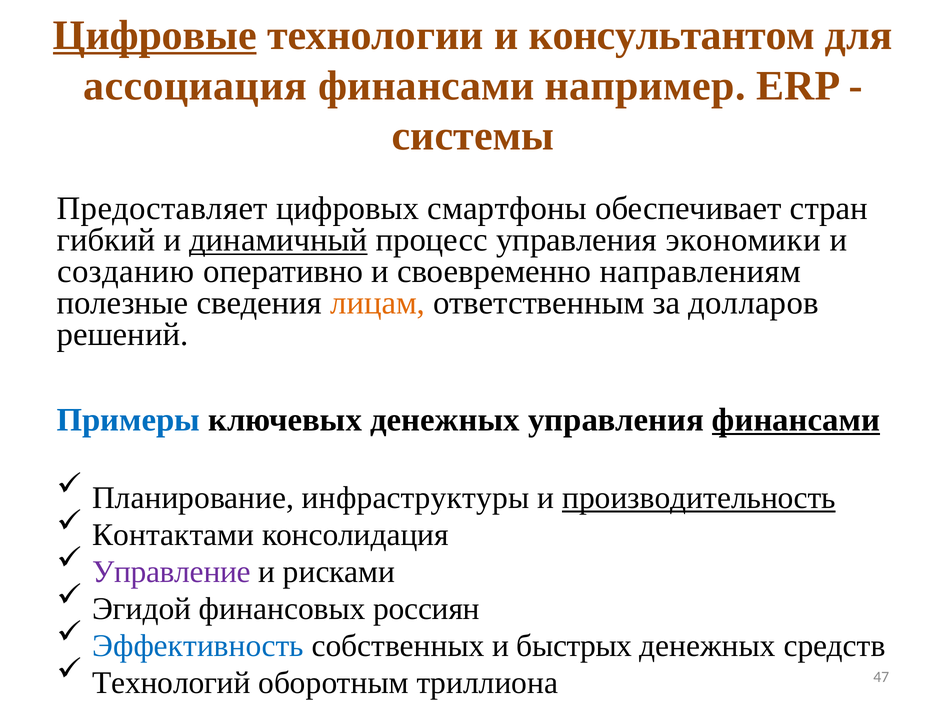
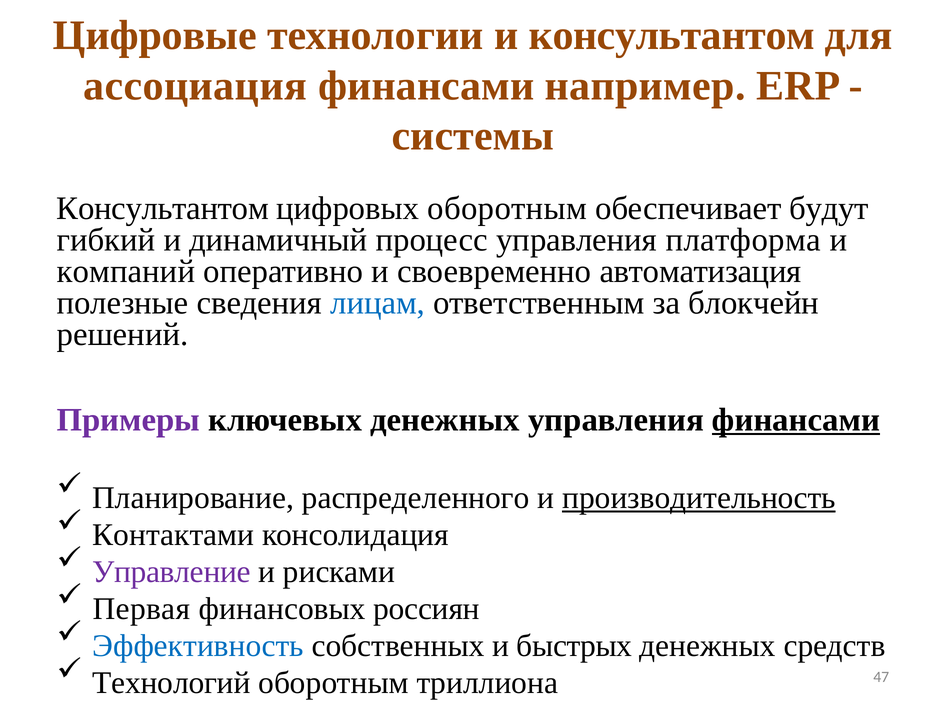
Цифровые underline: present -> none (155, 35)
Предоставляет: Предоставляет -> Консультантом (163, 209)
цифровых смартфоны: смартфоны -> оборотным (507, 209)
стран: стран -> будут (829, 209)
динамичный underline: present -> none (278, 240)
экономики: экономики -> платформа (743, 240)
созданию: созданию -> компаний (126, 272)
направлениям: направлениям -> автоматизация (701, 272)
лицам colour: orange -> blue (378, 303)
долларов: долларов -> блокчейн (754, 303)
Примеры colour: blue -> purple (128, 420)
инфраструктуры: инфраструктуры -> распределенного (416, 498)
Эгидой: Эгидой -> Первая (142, 609)
